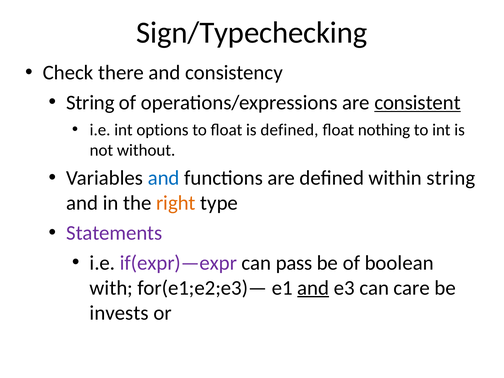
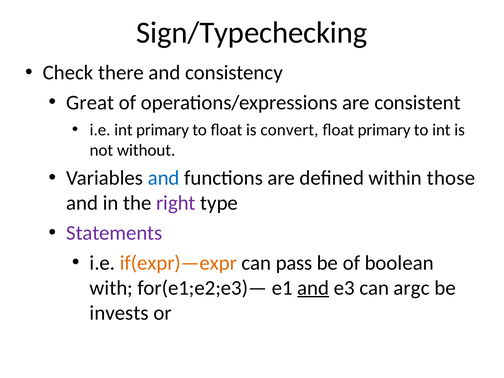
String: String -> Great (90, 103)
consistent underline: present -> none (418, 103)
int options: options -> primary (163, 130)
is defined: defined -> convert (289, 130)
float nothing: nothing -> primary (384, 130)
within string: string -> those (451, 178)
right colour: orange -> purple (176, 203)
if(expr)—expr colour: purple -> orange (178, 263)
care: care -> argc (412, 288)
